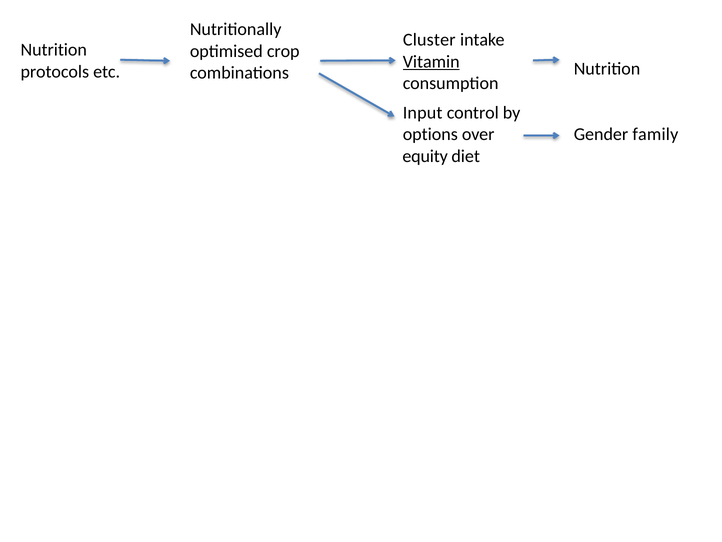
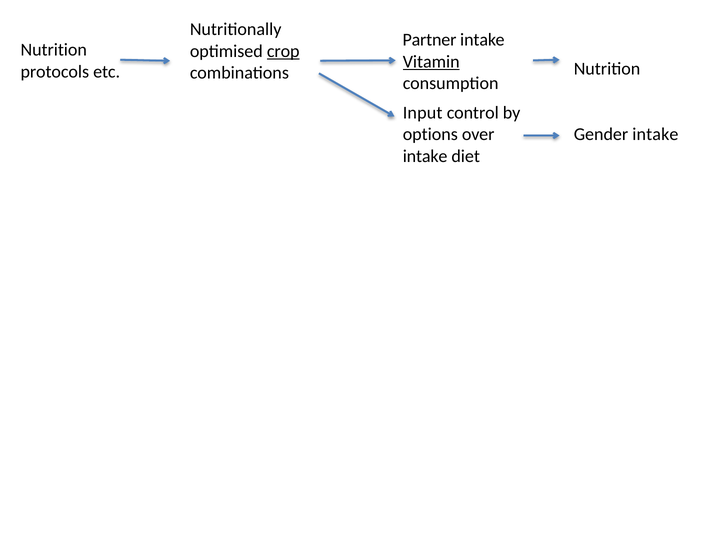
Cluster: Cluster -> Partner (429, 40)
crop underline: none -> present (283, 51)
Gender family: family -> intake (655, 134)
equity: equity -> intake (425, 156)
